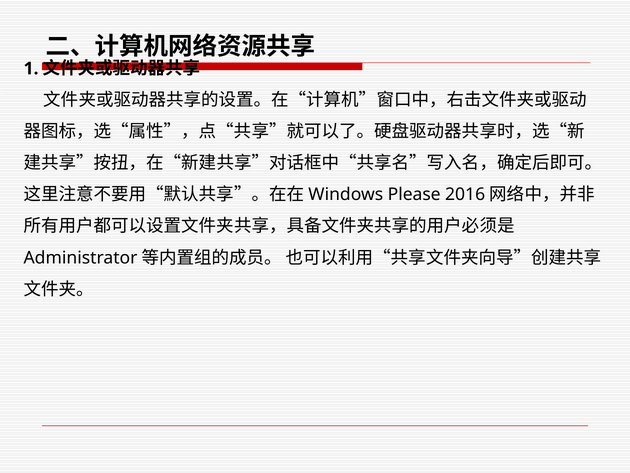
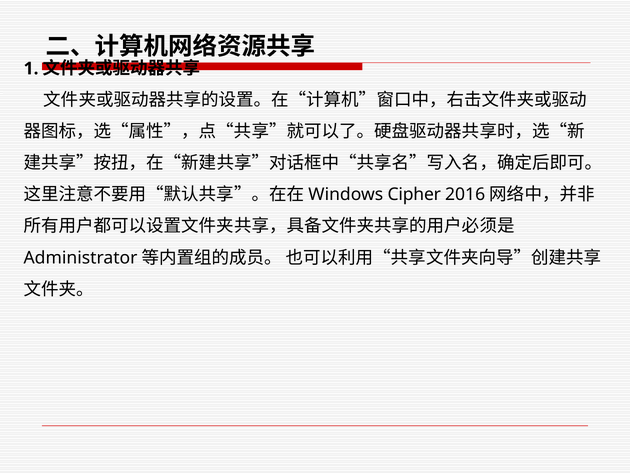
Please: Please -> Cipher (414, 194)
